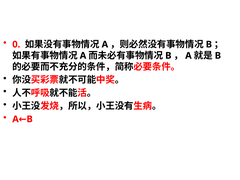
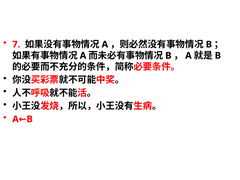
0: 0 -> 7 (16, 44)
